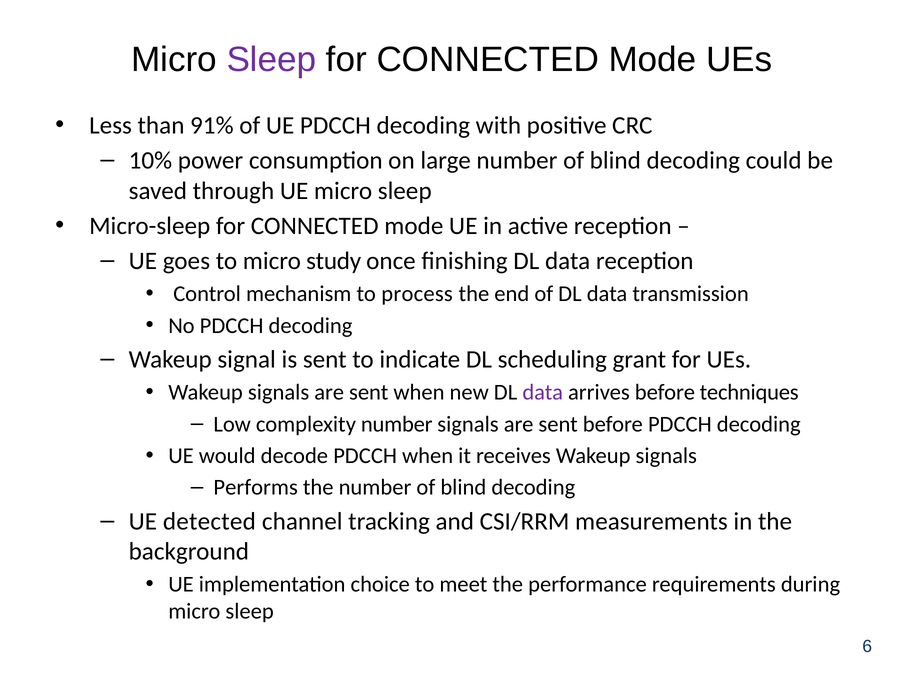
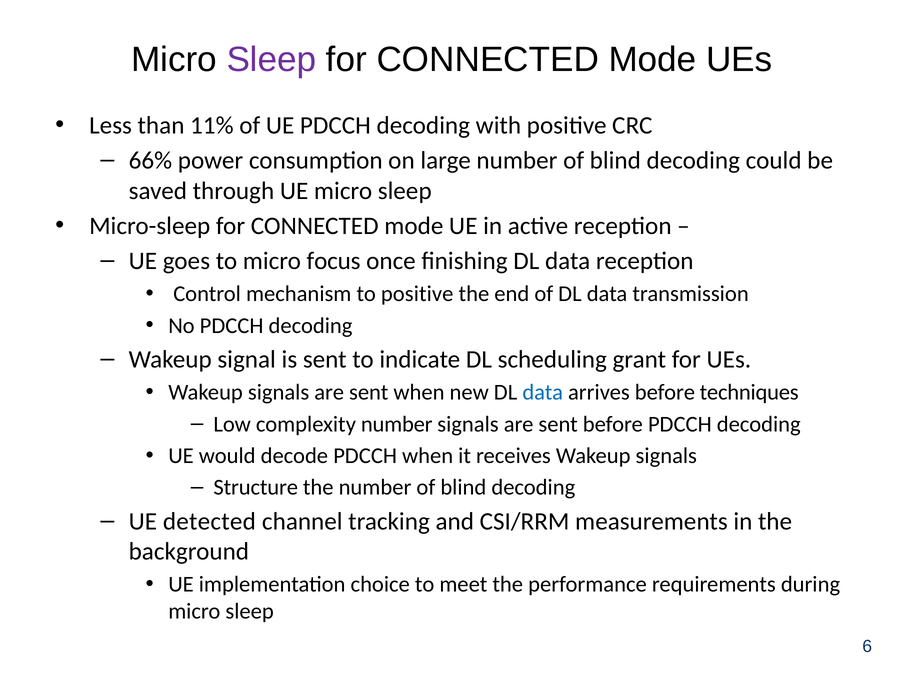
91%: 91% -> 11% (212, 125)
10%: 10% -> 66% (150, 161)
study: study -> focus (334, 261)
to process: process -> positive (417, 294)
data colour: purple -> blue (543, 392)
Performs: Performs -> Structure (256, 487)
